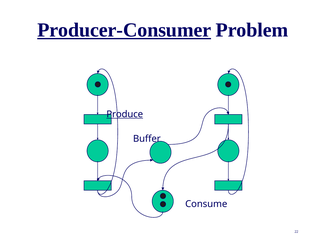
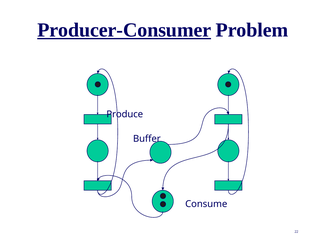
Produce underline: present -> none (125, 114)
